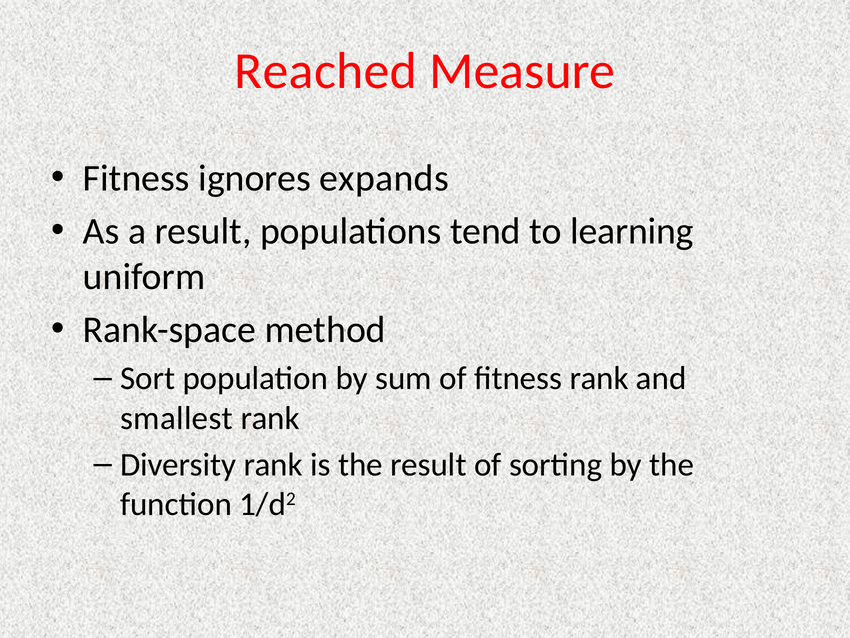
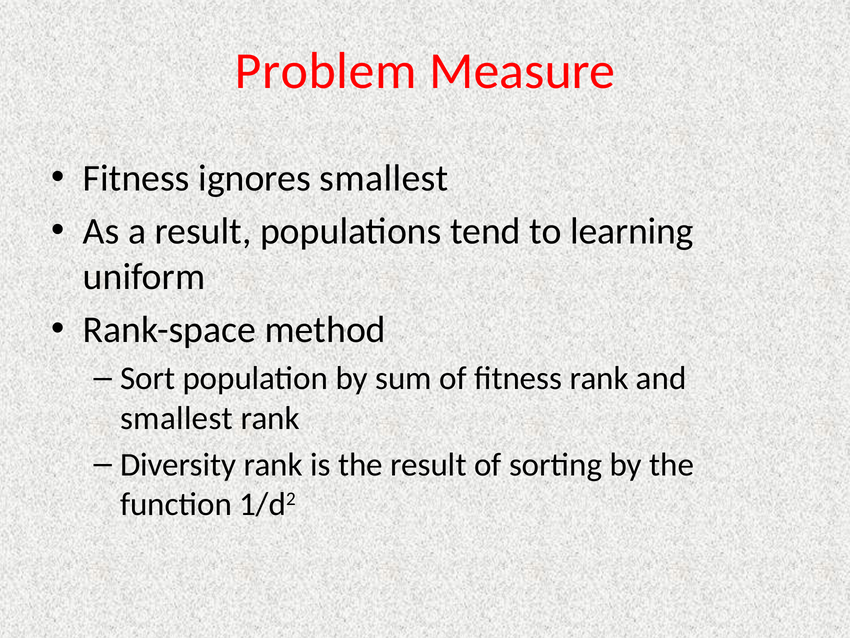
Reached: Reached -> Problem (326, 71)
ignores expands: expands -> smallest (384, 178)
